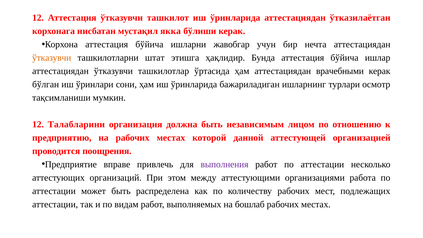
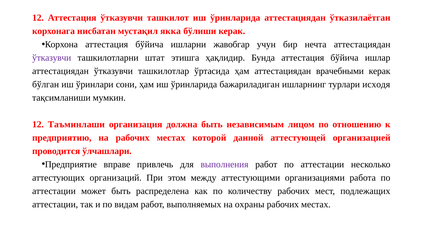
ўтказувчи colour: orange -> purple (52, 58)
осмотр: осмотр -> исходя (376, 85)
Талабларини: Талабларини -> Таъминлаши (76, 124)
поощрения: поощрения -> ўлчашлари (107, 151)
бошлаб: бошлаб -> охраны (250, 204)
